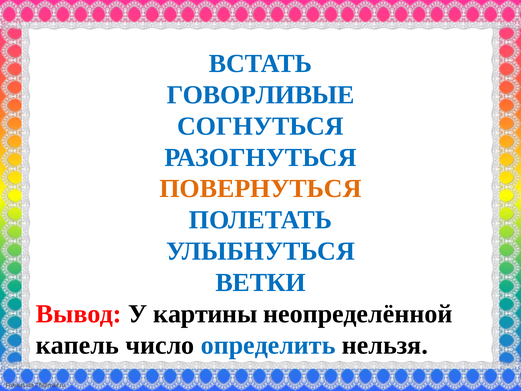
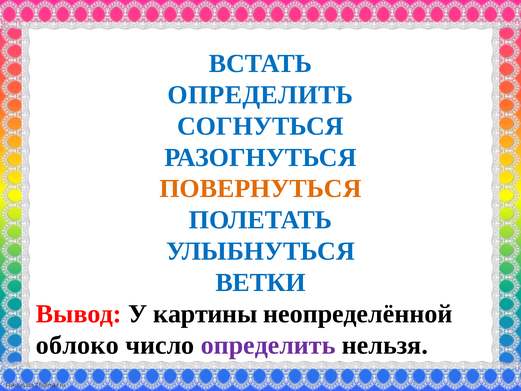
ГОВОРЛИВЫЕ: ГОВОРЛИВЫЕ -> ОПРЕДЕЛИТЬ (260, 95)
капель: капель -> облоко (77, 345)
определить colour: blue -> purple (268, 345)
